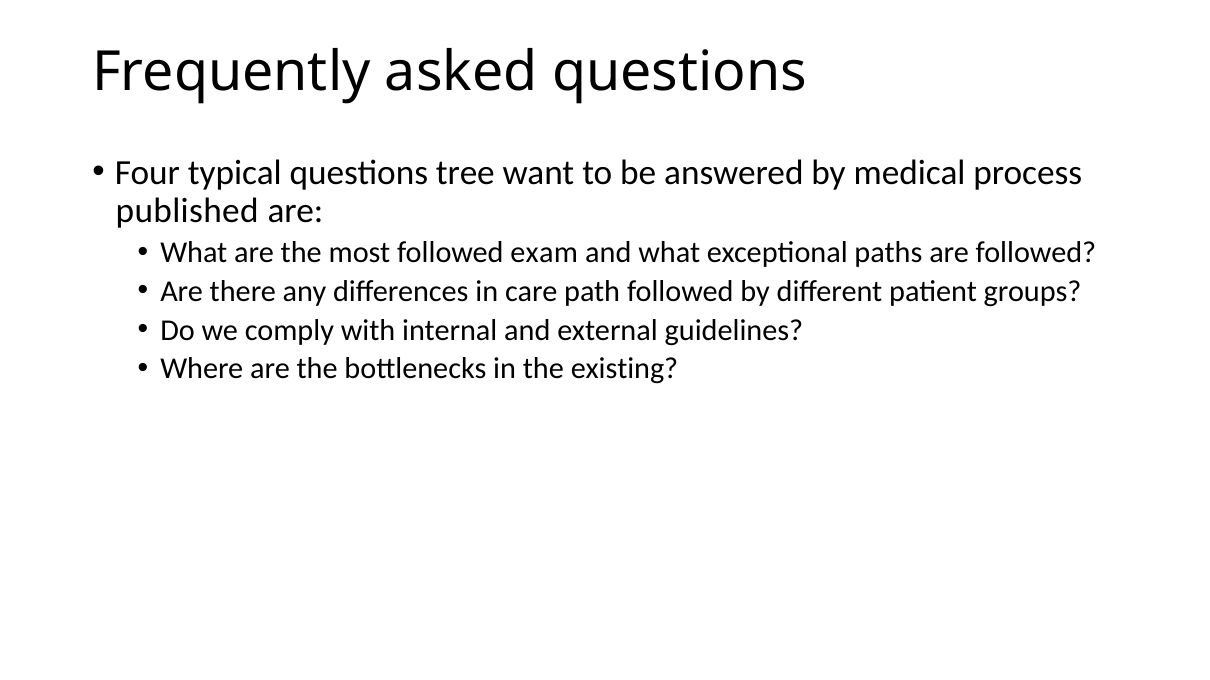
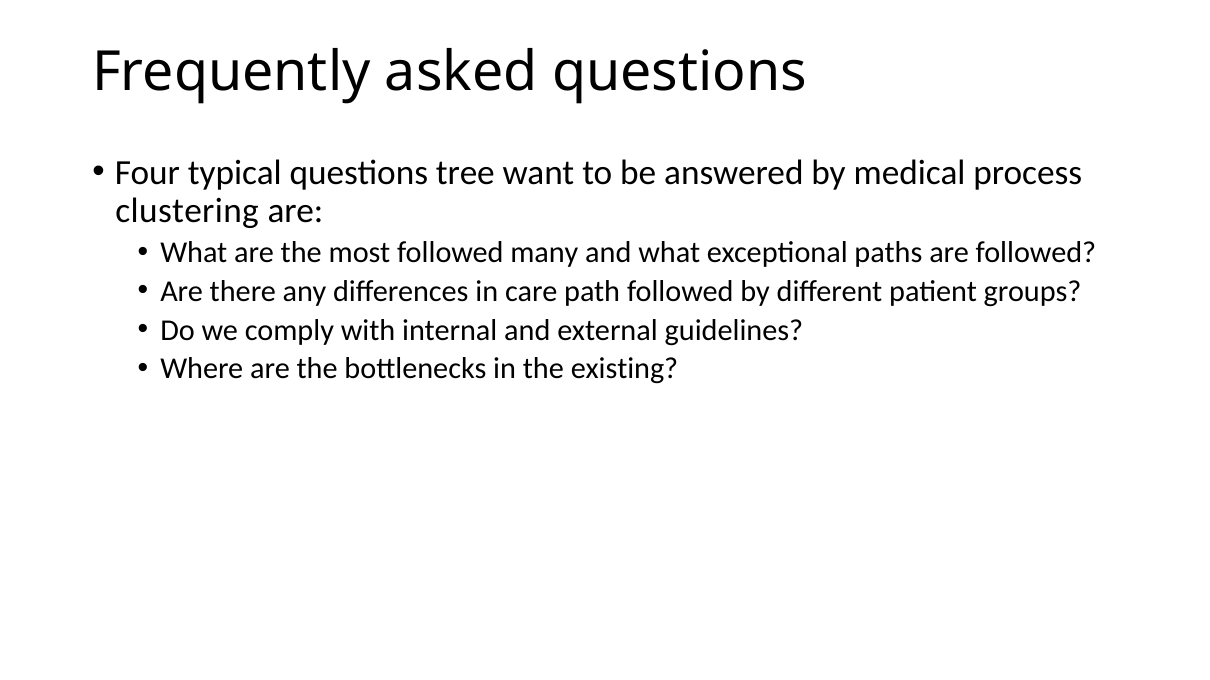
published: published -> clustering (187, 211)
exam: exam -> many (544, 253)
